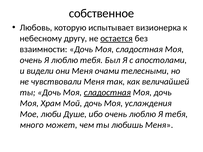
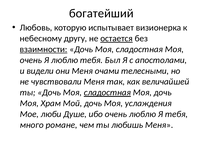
собственное: собственное -> богатейший (101, 13)
взаимности underline: none -> present (44, 49)
может: может -> романе (61, 125)
